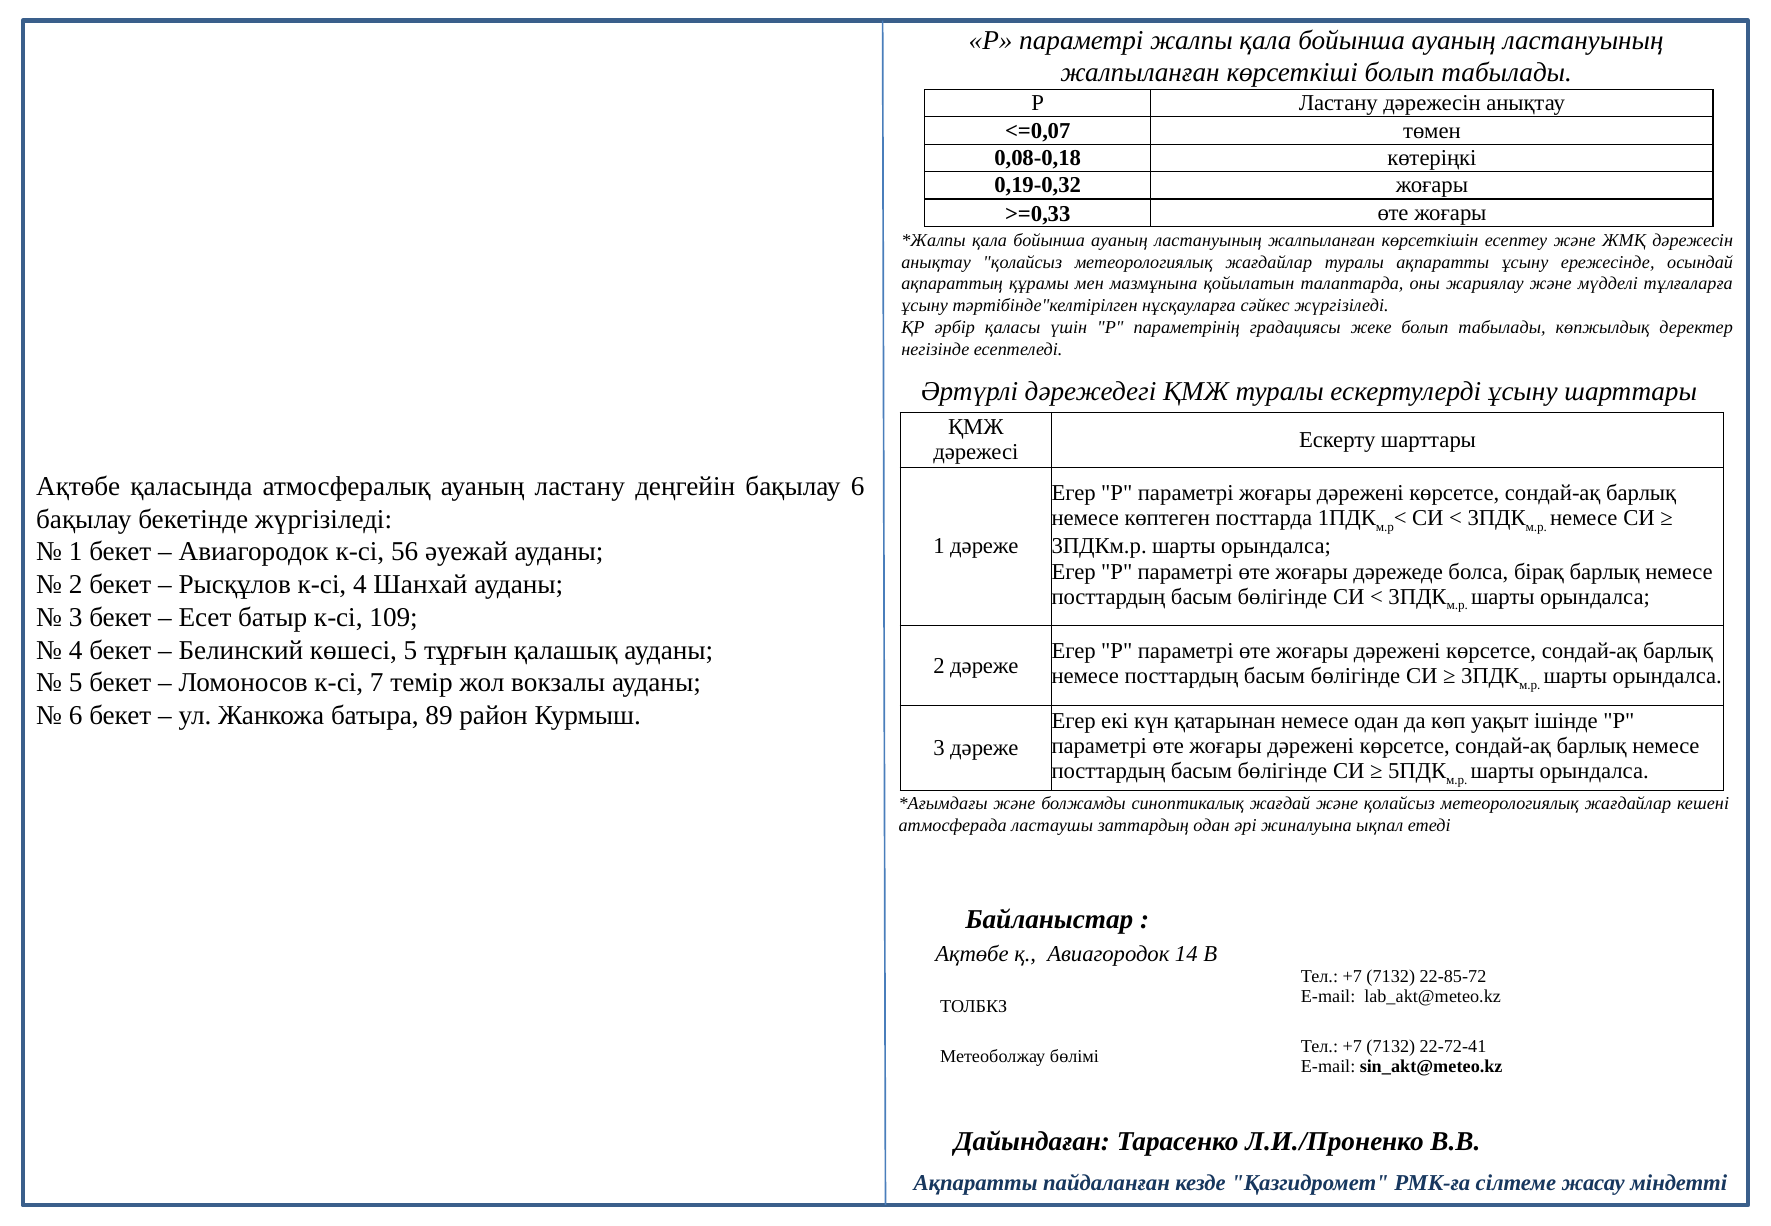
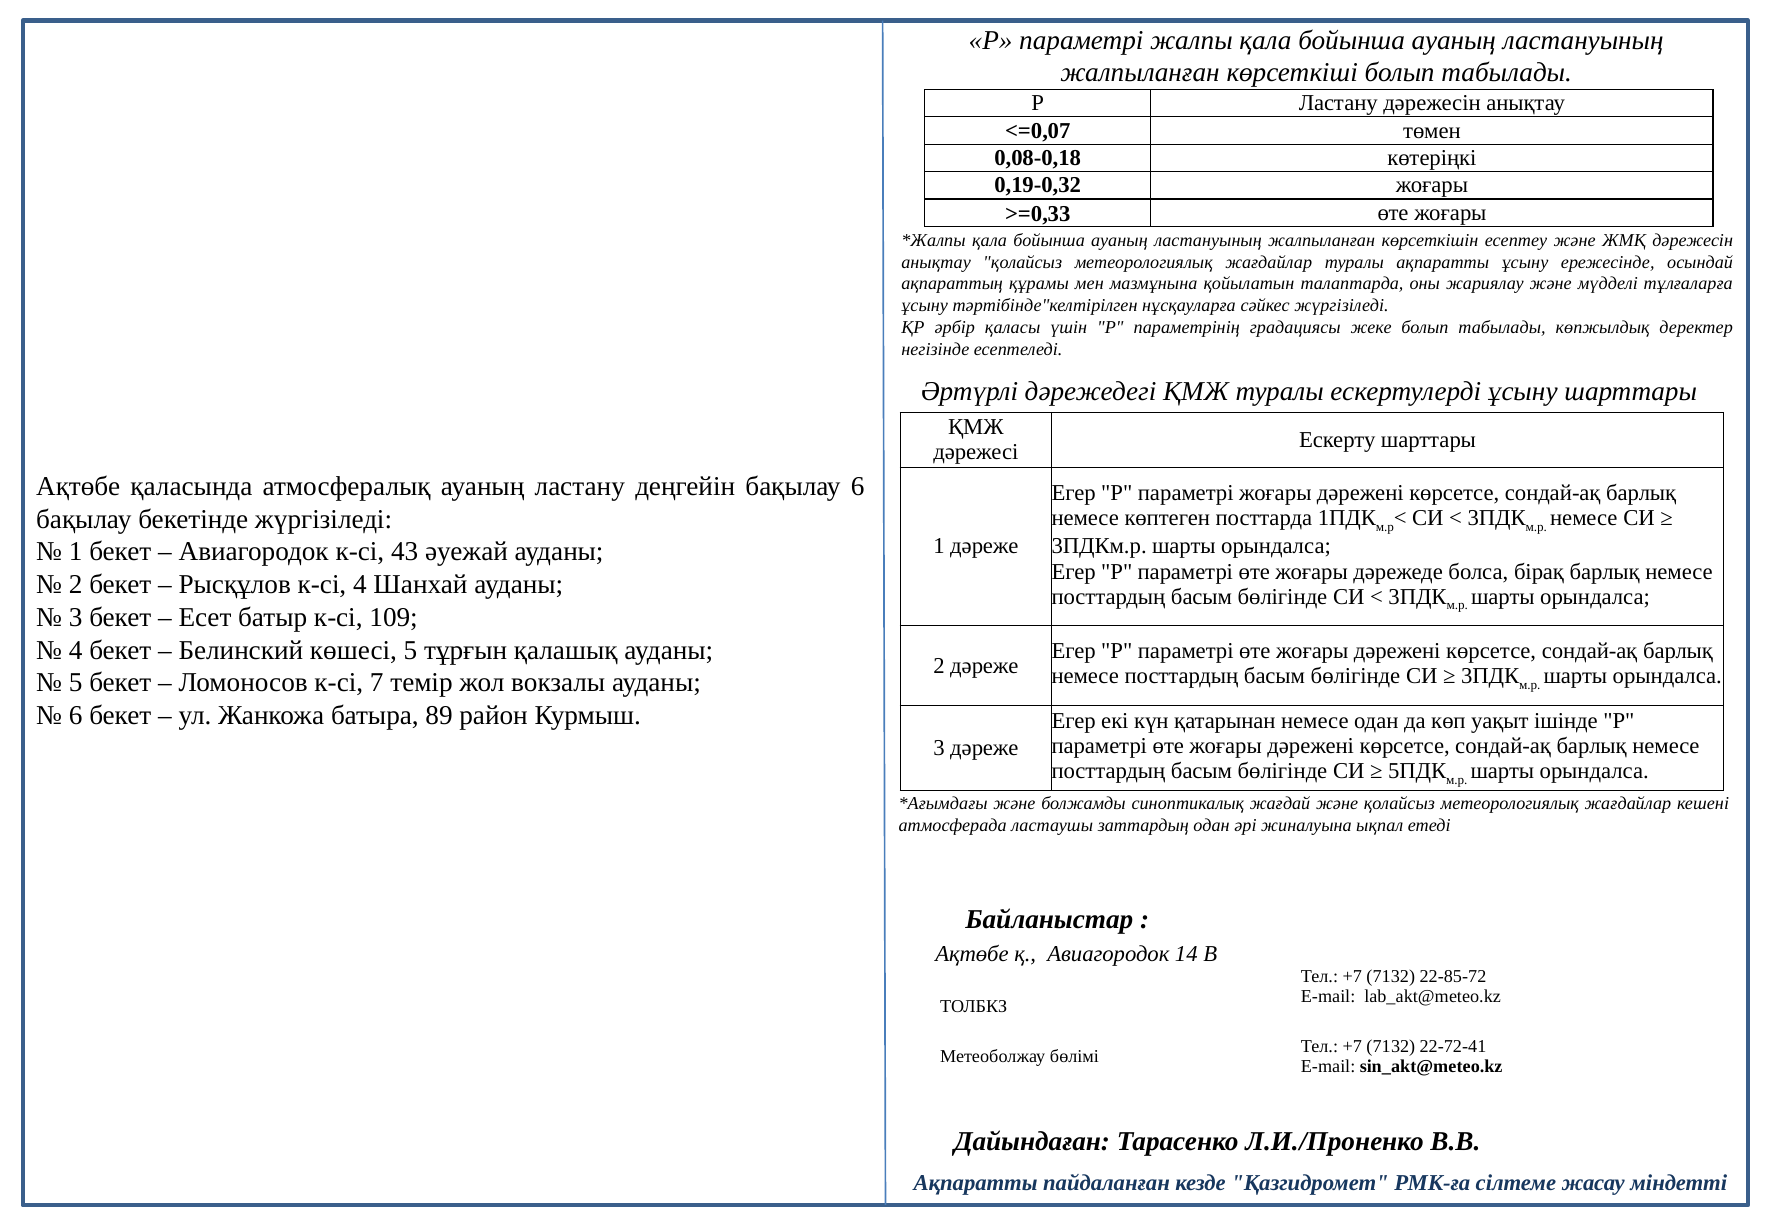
56: 56 -> 43 (405, 552)
